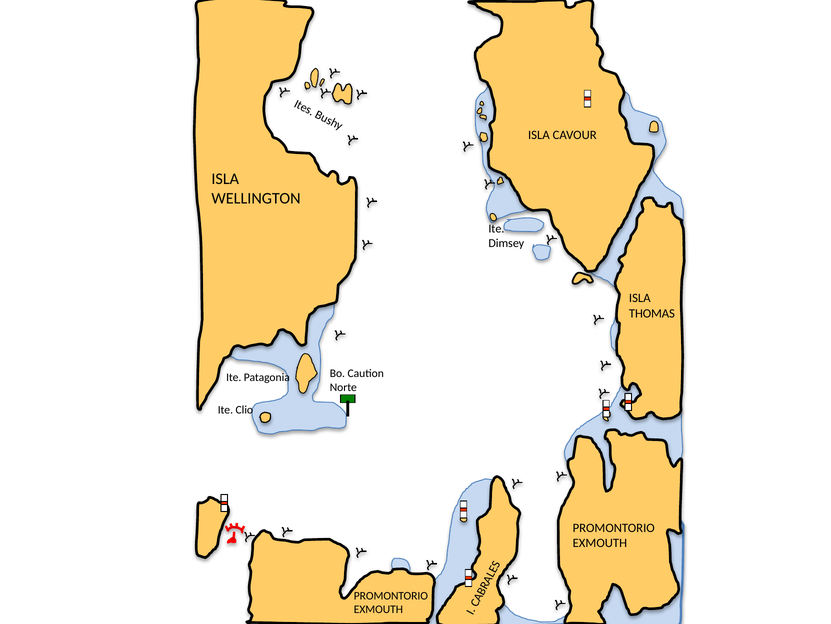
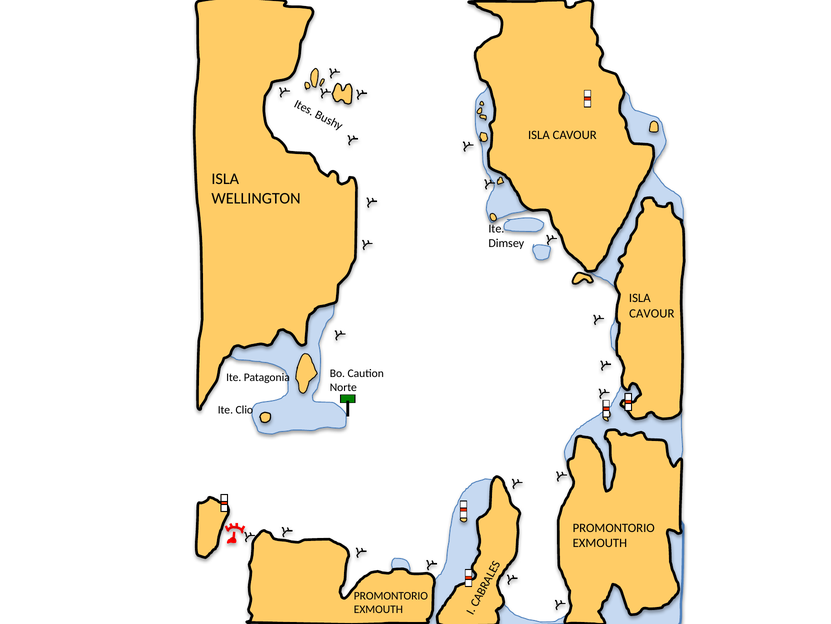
THOMAS: THOMAS -> CAVOUR (652, 313)
